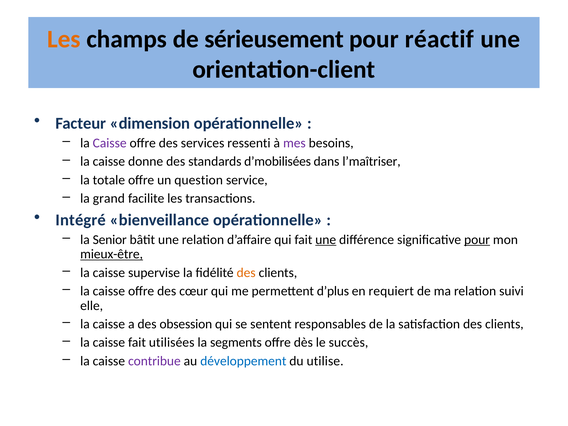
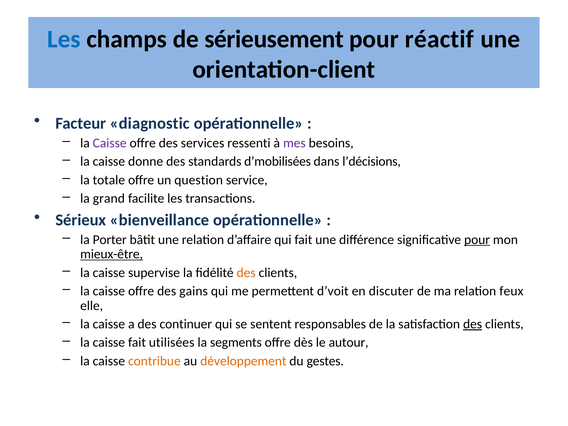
Les colour: orange -> blue (64, 39)
dimension: dimension -> diagnostic (150, 123)
l’maîtriser: l’maîtriser -> l’décisions (372, 162)
Intégré: Intégré -> Sérieux (81, 220)
Senior: Senior -> Porter (110, 240)
une underline: present -> none (326, 240)
cœur: cœur -> gains (194, 291)
d’plus: d’plus -> d’voit (333, 291)
requiert: requiert -> discuter (391, 291)
suivi: suivi -> feux (511, 291)
obsession: obsession -> continuer (186, 324)
des underline: none -> present (473, 324)
succès: succès -> autour (349, 343)
contribue colour: purple -> orange (154, 361)
développement colour: blue -> orange (243, 361)
utilise: utilise -> gestes (325, 361)
